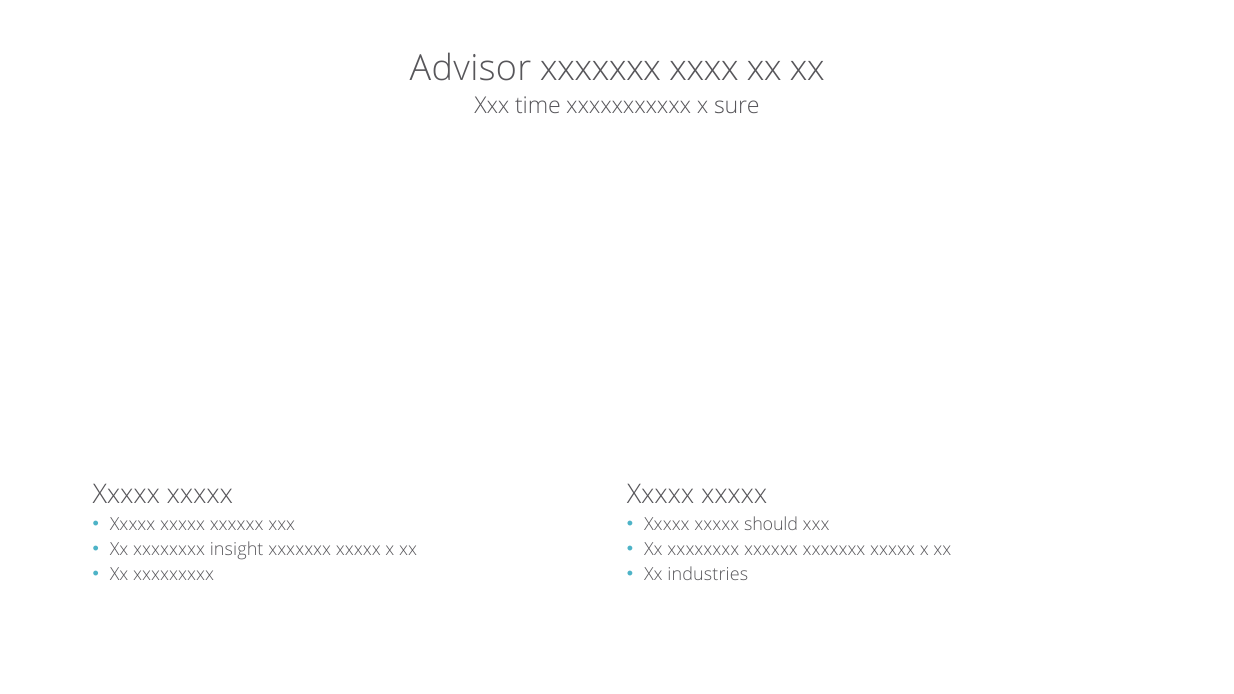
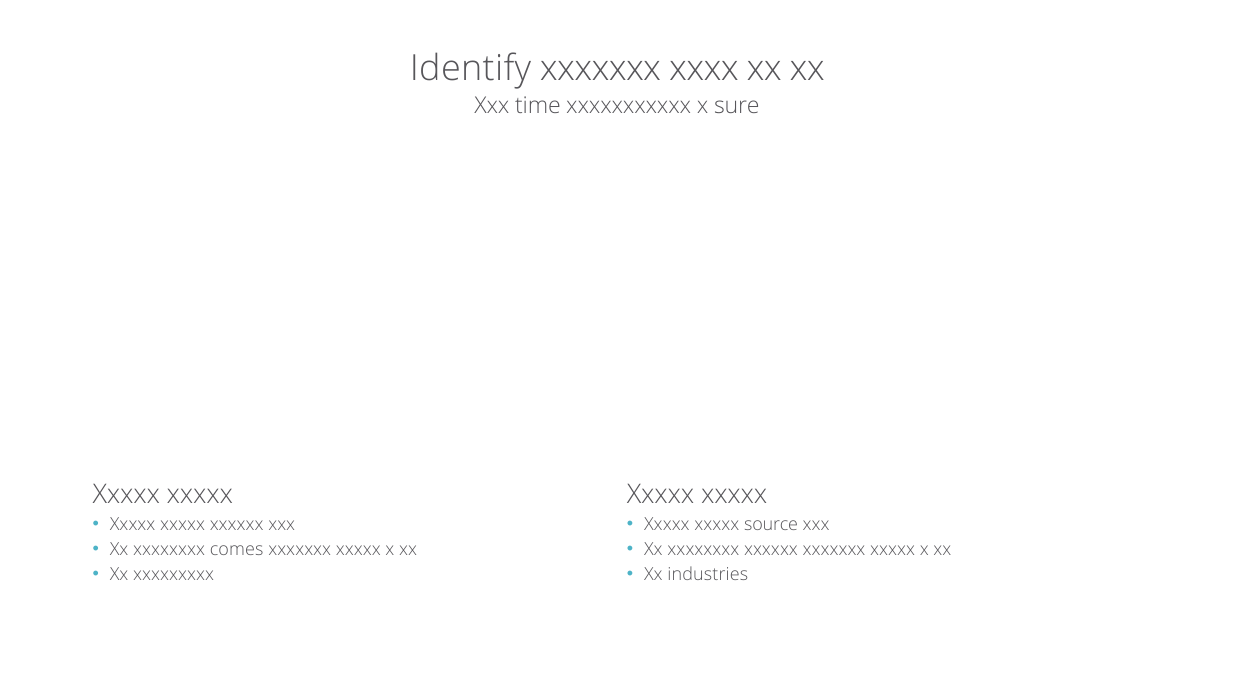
Advisor: Advisor -> Identify (471, 69)
should: should -> source (771, 524)
insight: insight -> comes (237, 549)
